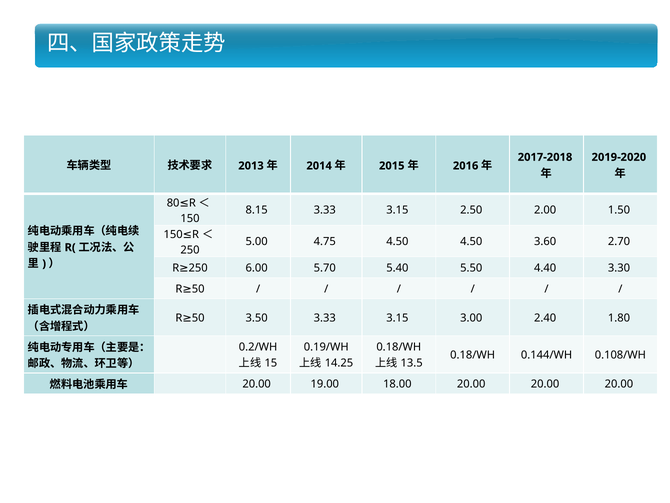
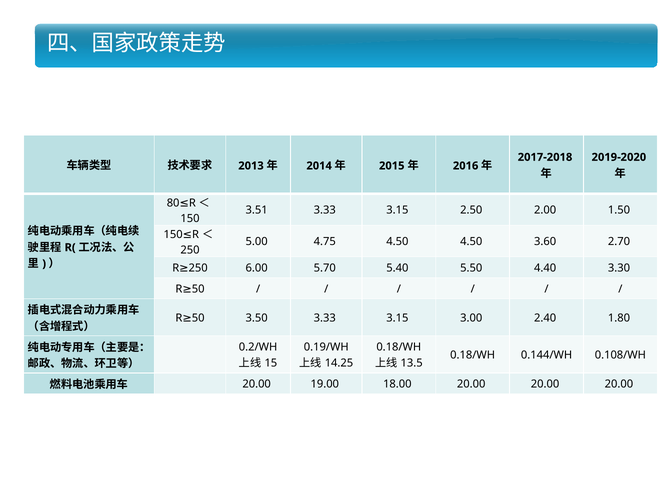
8.15: 8.15 -> 3.51 (257, 210)
